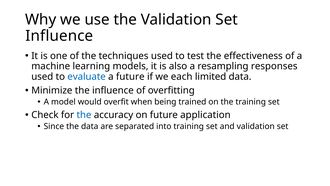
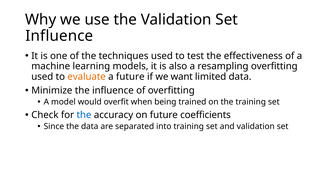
resampling responses: responses -> overfitting (274, 66)
evaluate colour: blue -> orange (87, 77)
each: each -> want (182, 77)
application: application -> coefficients (205, 115)
